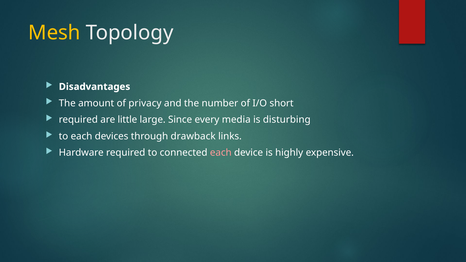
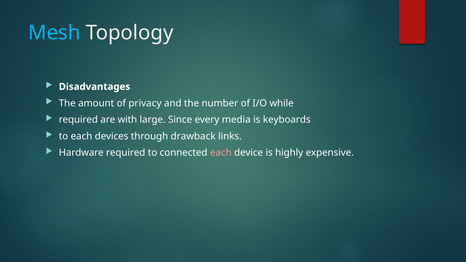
Mesh colour: yellow -> light blue (54, 33)
short: short -> while (282, 103)
little: little -> with (127, 120)
disturbing: disturbing -> keyboards (287, 120)
